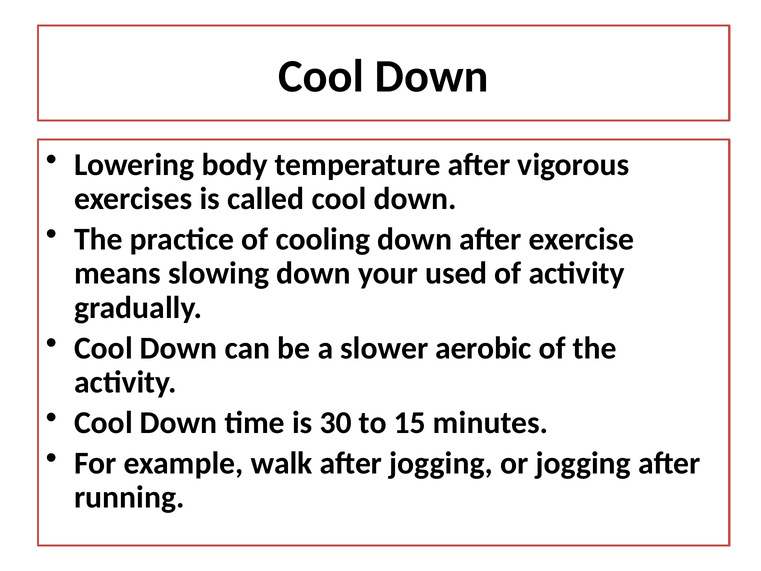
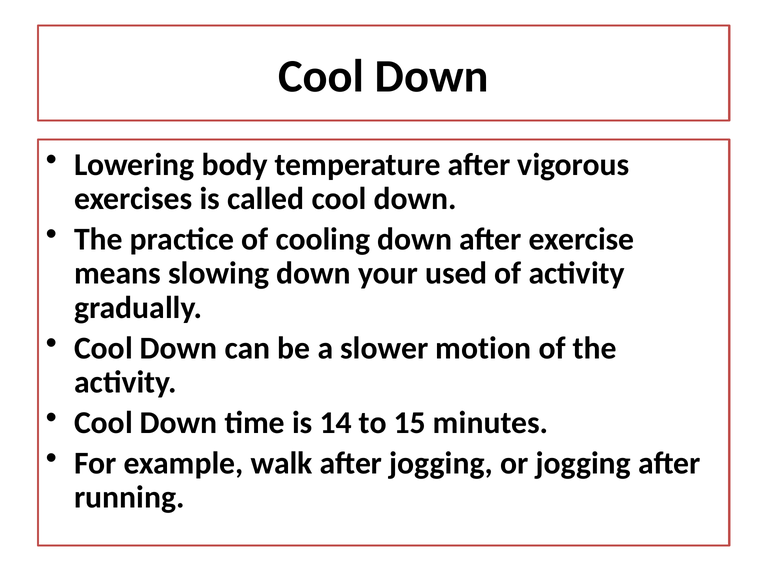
aerobic: aerobic -> motion (483, 348)
30: 30 -> 14 (336, 423)
